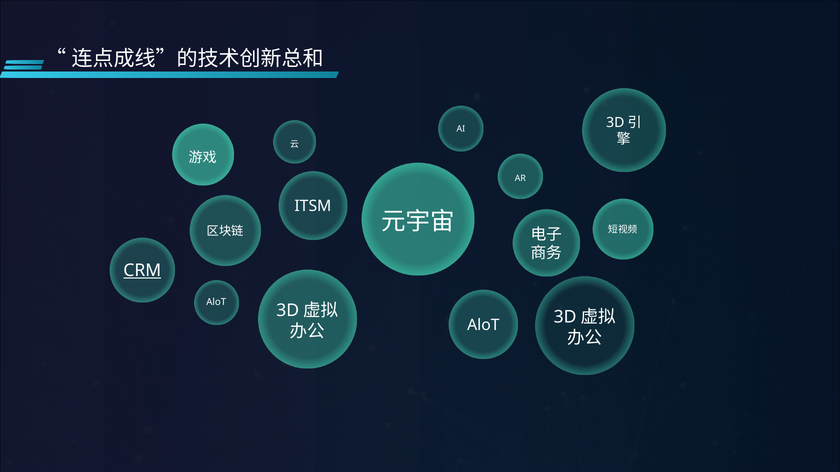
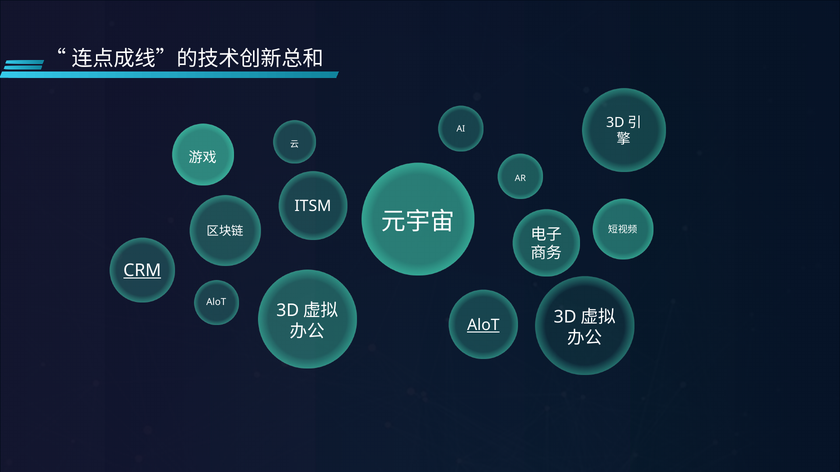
AloT underline: none -> present (483, 325)
